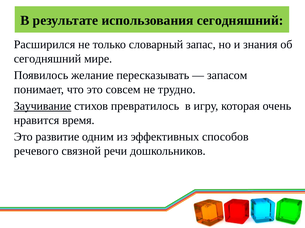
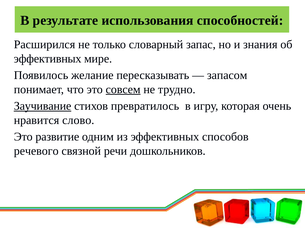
использования сегодняшний: сегодняшний -> способностей (240, 20)
сегодняшний: сегодняшний -> эффективных (48, 59)
совсем underline: none -> present (123, 90)
время: время -> слово (78, 121)
